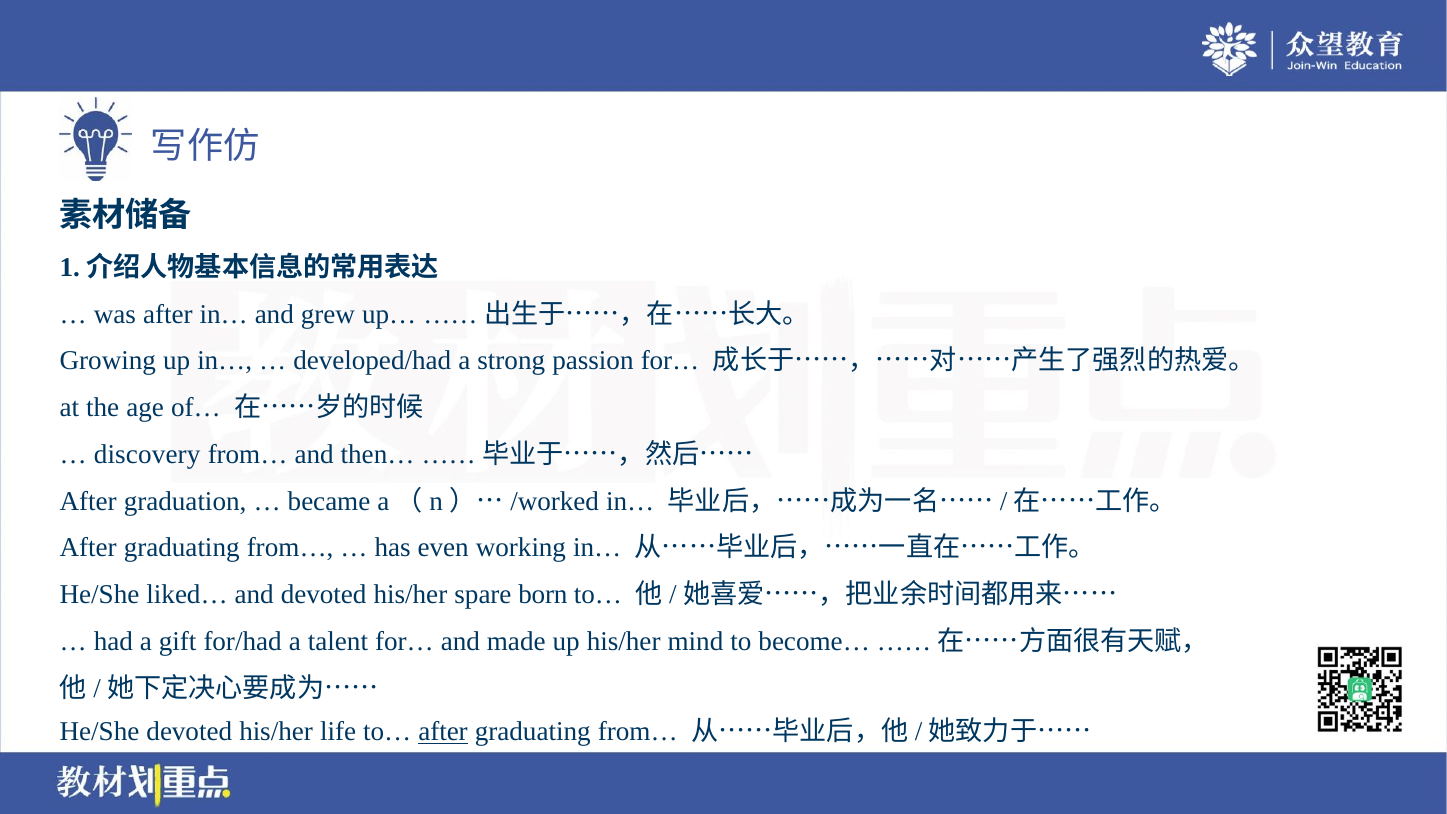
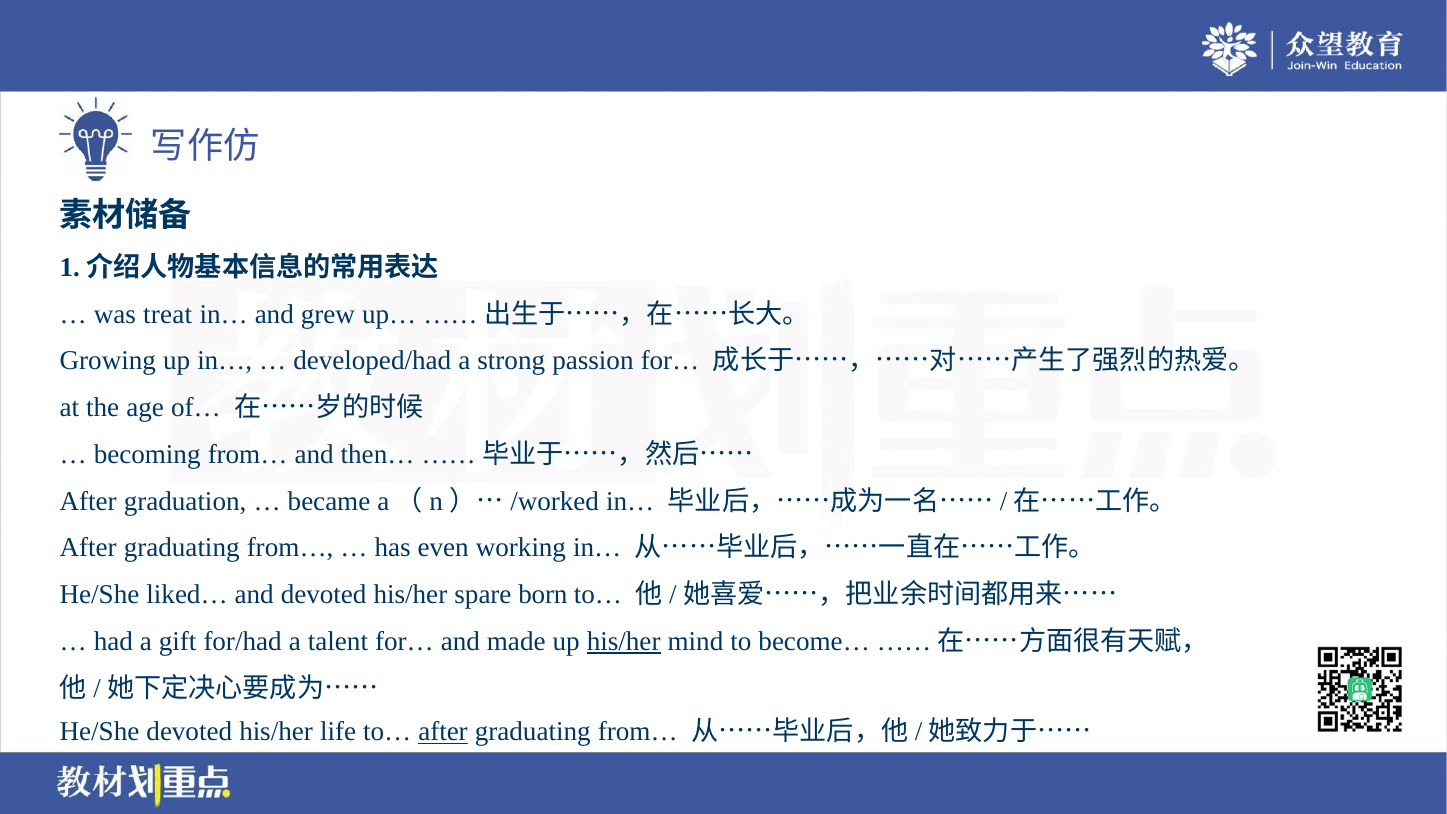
was after: after -> treat (168, 314)
discovery: discovery -> becoming (147, 454)
his/her underline: none -> present (624, 641)
